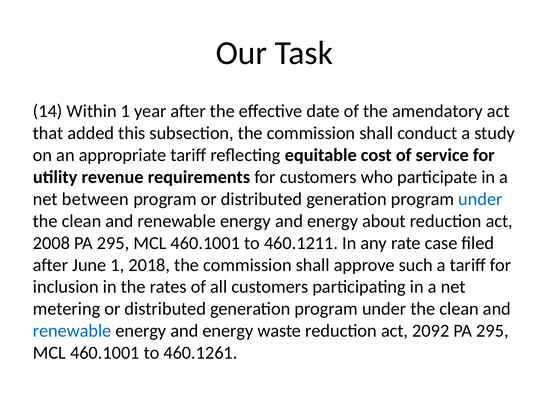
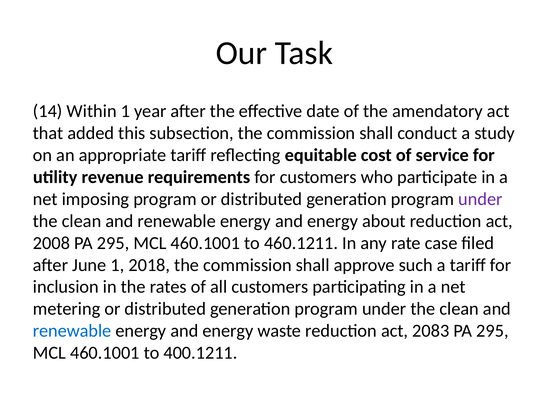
between: between -> imposing (95, 199)
under colour: blue -> purple (480, 199)
2092: 2092 -> 2083 (431, 331)
460.1261: 460.1261 -> 400.1211 (200, 353)
